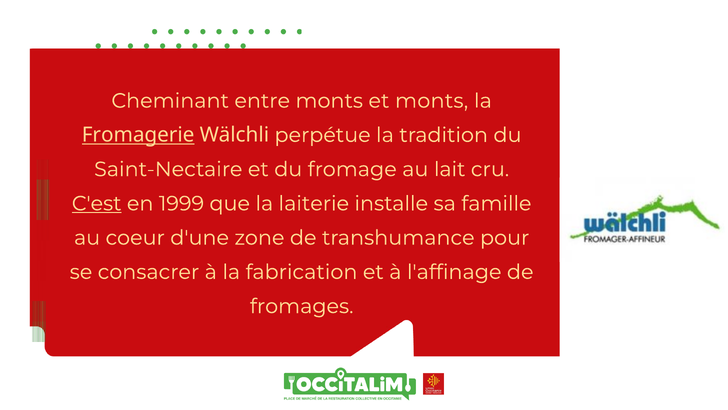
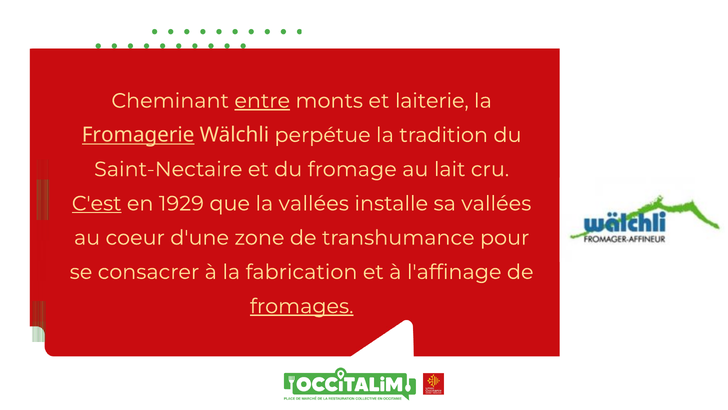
entre underline: none -> present (262, 101)
et monts: monts -> laiterie (432, 101)
1999: 1999 -> 1929 (181, 203)
la laiterie: laiterie -> vallées (314, 203)
sa famille: famille -> vallées (496, 203)
fromages underline: none -> present (302, 306)
